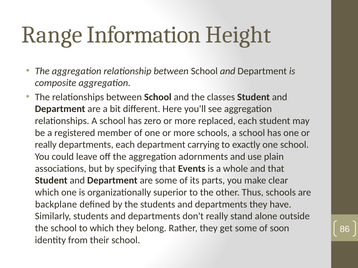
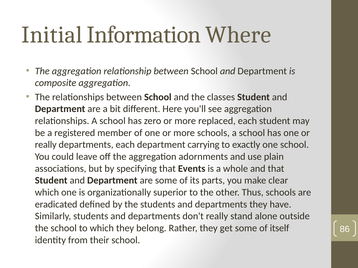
Range: Range -> Initial (52, 35)
Height: Height -> Where (238, 35)
backplane: backplane -> eradicated (56, 205)
soon: soon -> itself (280, 228)
